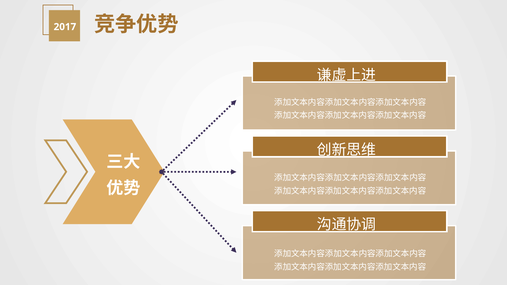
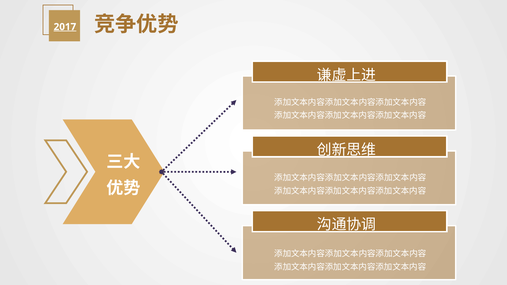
2017 underline: none -> present (65, 27)
